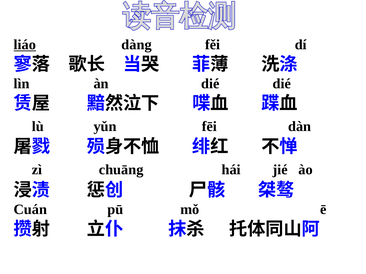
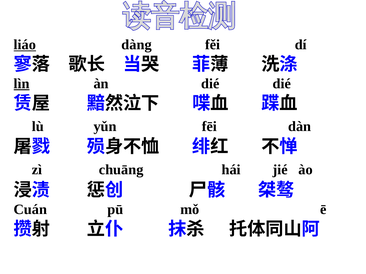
lìn underline: none -> present (22, 84)
